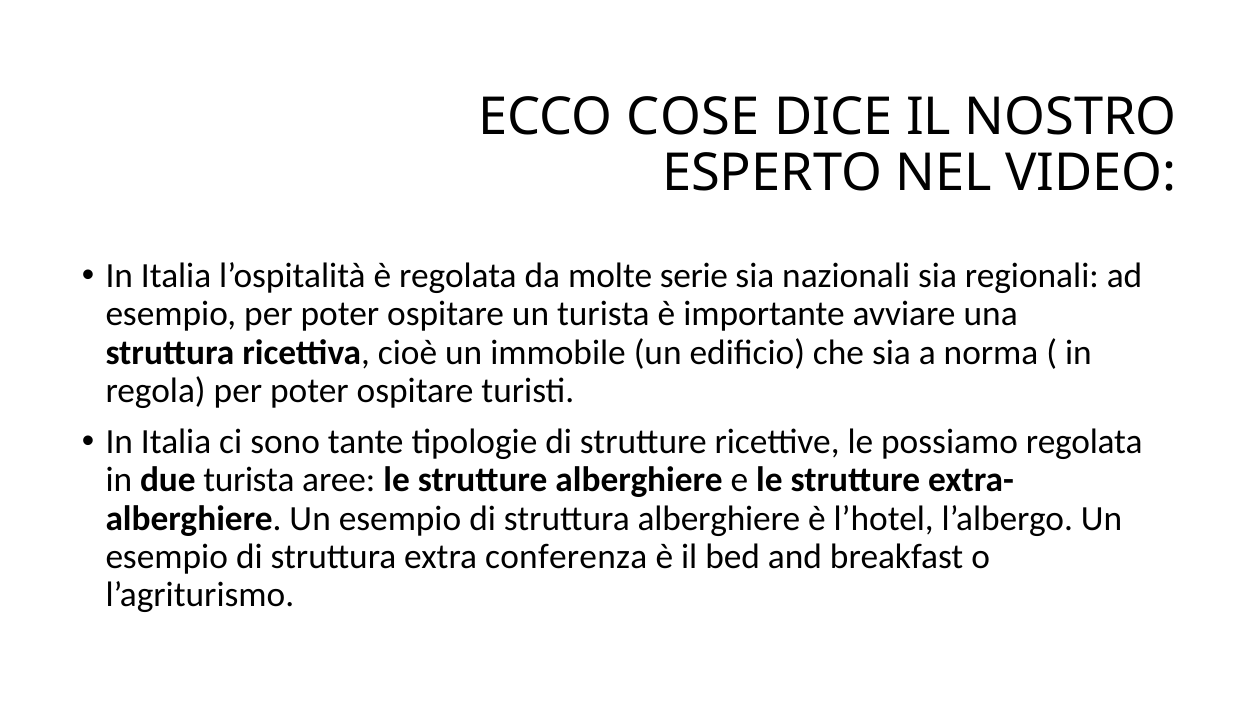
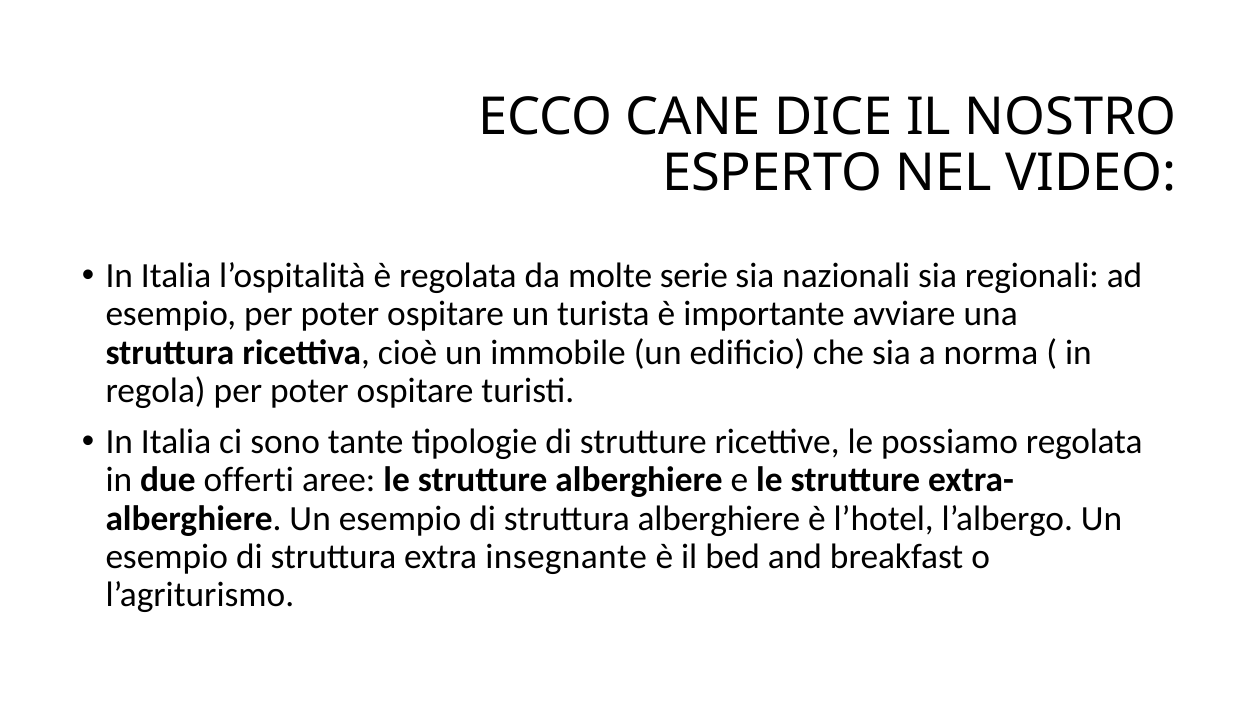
COSE: COSE -> CANE (694, 117)
due turista: turista -> offerti (249, 480)
conferenza: conferenza -> insegnante (566, 557)
